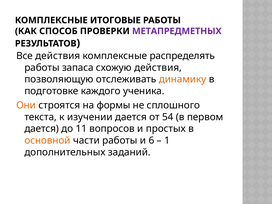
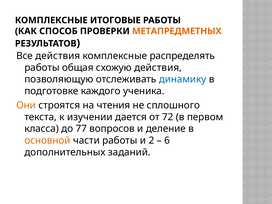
МЕТАПРЕДМЕТНЫХ colour: purple -> orange (177, 31)
запаса: запаса -> общая (78, 68)
динамику colour: orange -> blue (183, 79)
формы: формы -> чтения (113, 105)
54: 54 -> 72 (168, 117)
дается: дается -> класса (42, 129)
11: 11 -> 77 (81, 129)
простых: простых -> деление (166, 129)
6: 6 -> 2 (151, 141)
1: 1 -> 6 (167, 141)
